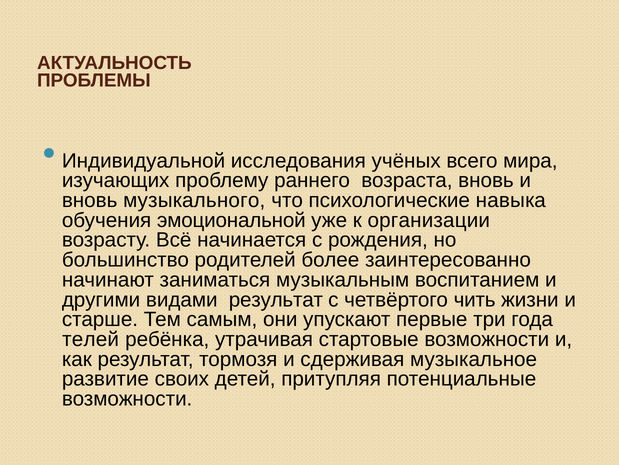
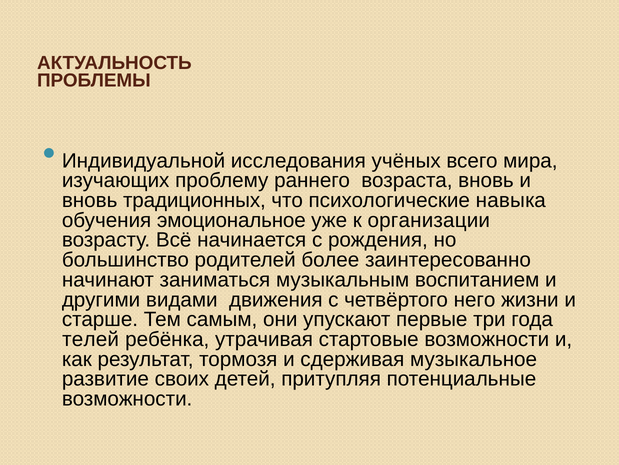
музыкального: музыкального -> традиционных (194, 200)
эмоциональной: эмоциональной -> эмоциональное (231, 220)
видами результат: результат -> движения (276, 299)
чить: чить -> него (475, 299)
